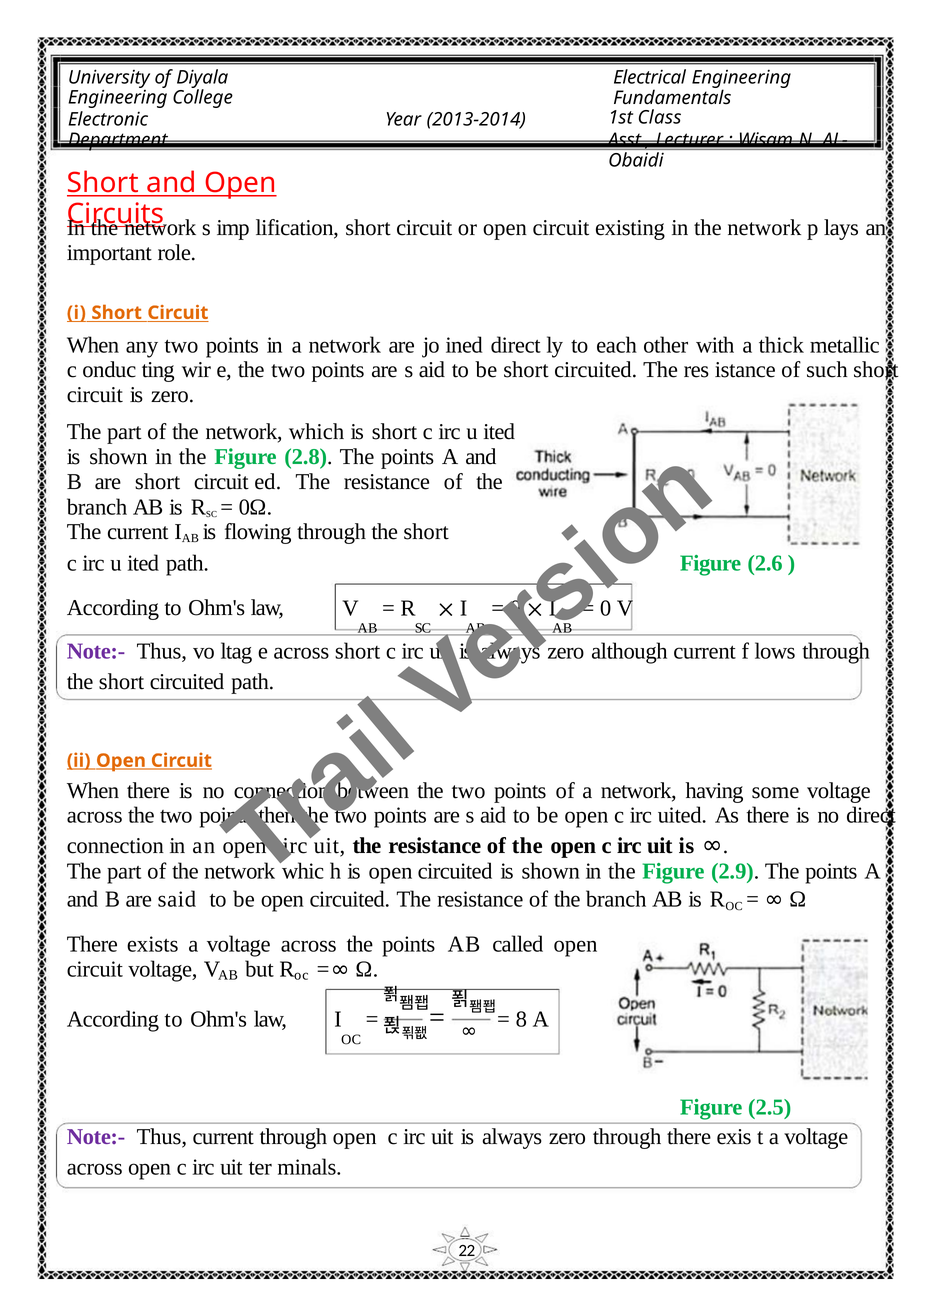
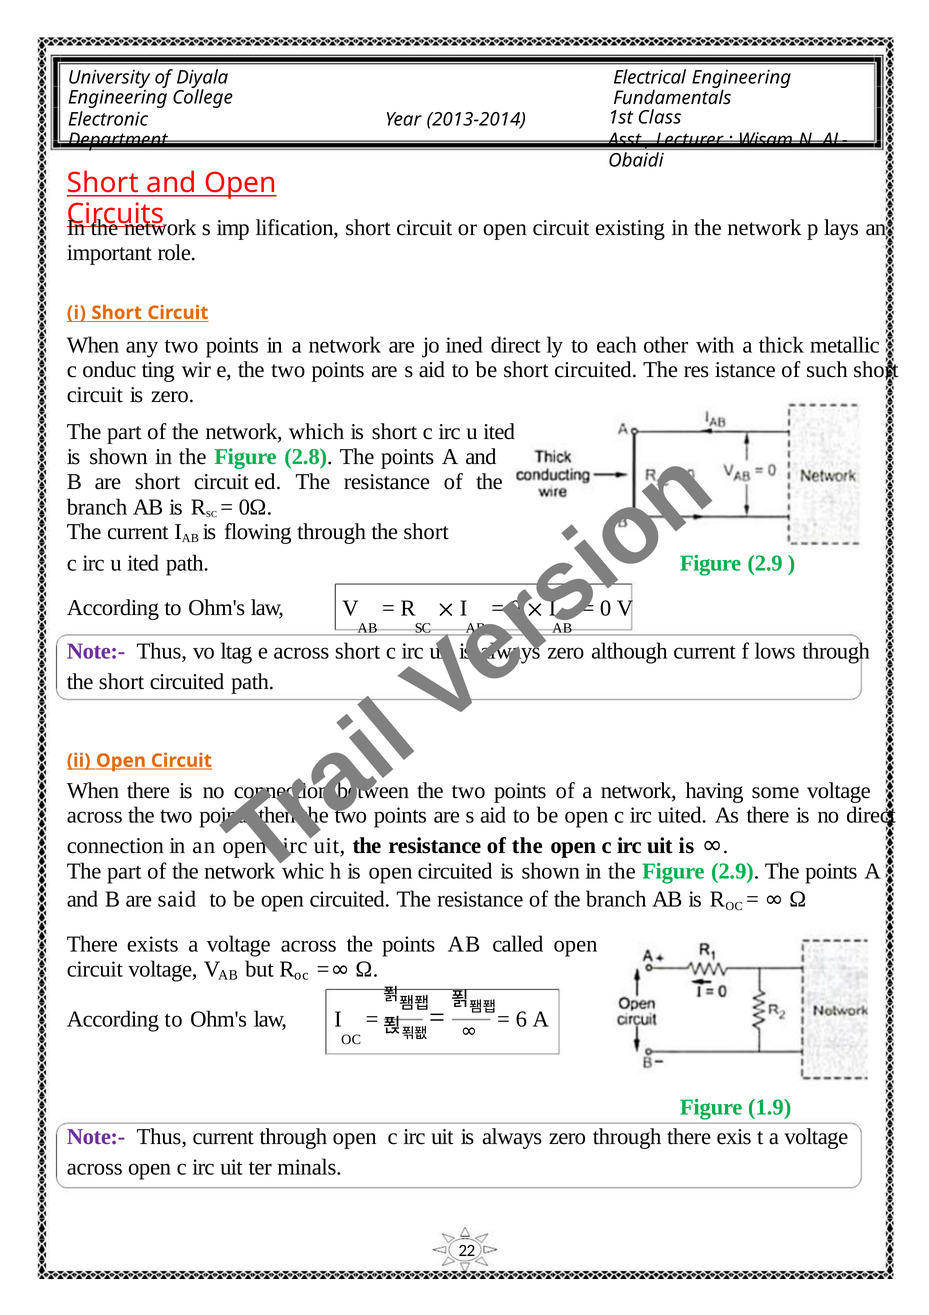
path Figure 2.6: 2.6 -> 2.9 (765, 563)
8: 8 -> 6 (521, 1019)
2.5: 2.5 -> 1.9 (770, 1107)
